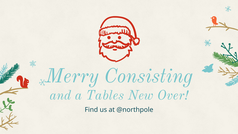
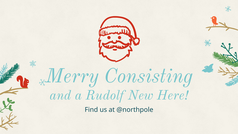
Tables: Tables -> Rudolf (105, 95)
Over: Over -> Here (173, 95)
